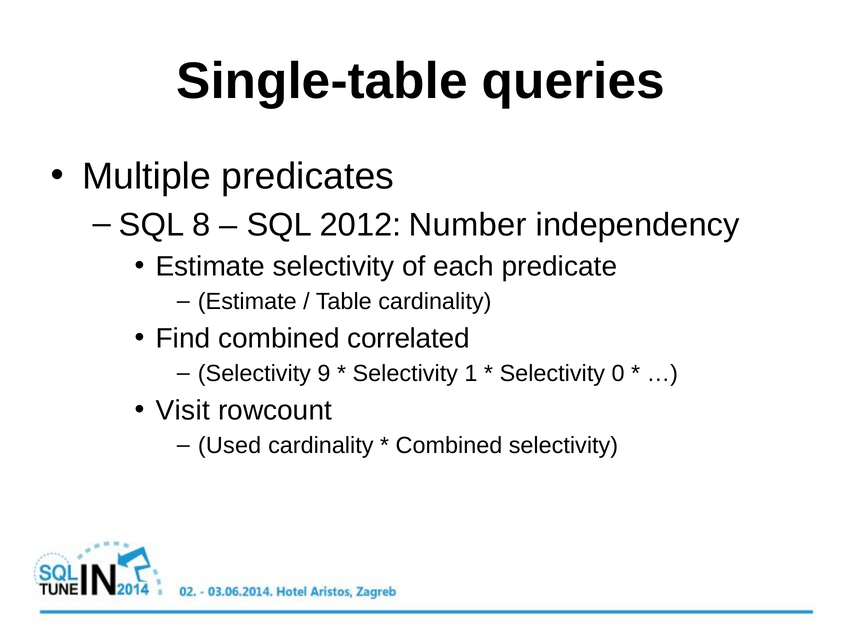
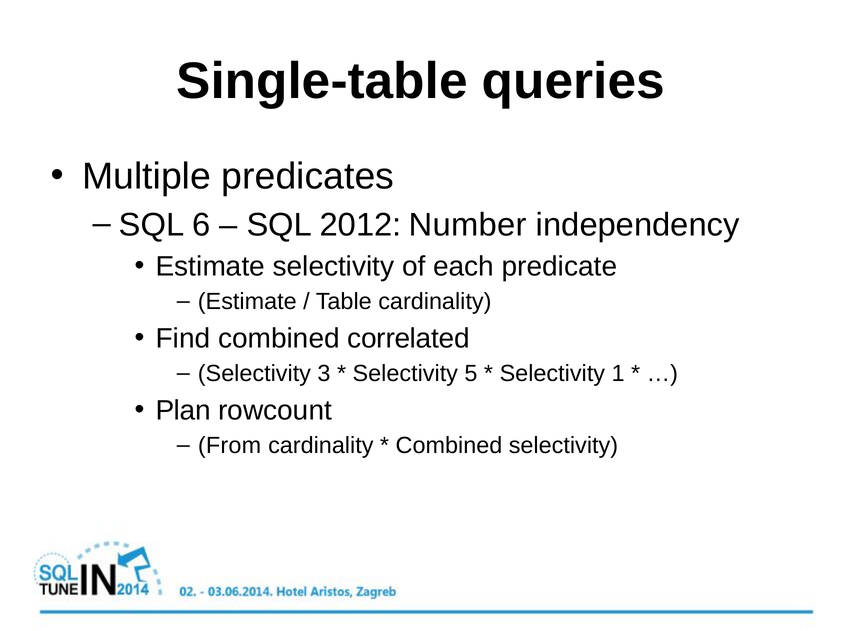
8: 8 -> 6 (201, 225)
9: 9 -> 3 (324, 374)
1: 1 -> 5 (471, 374)
0: 0 -> 1 (618, 374)
Visit: Visit -> Plan (183, 411)
Used: Used -> From (230, 446)
